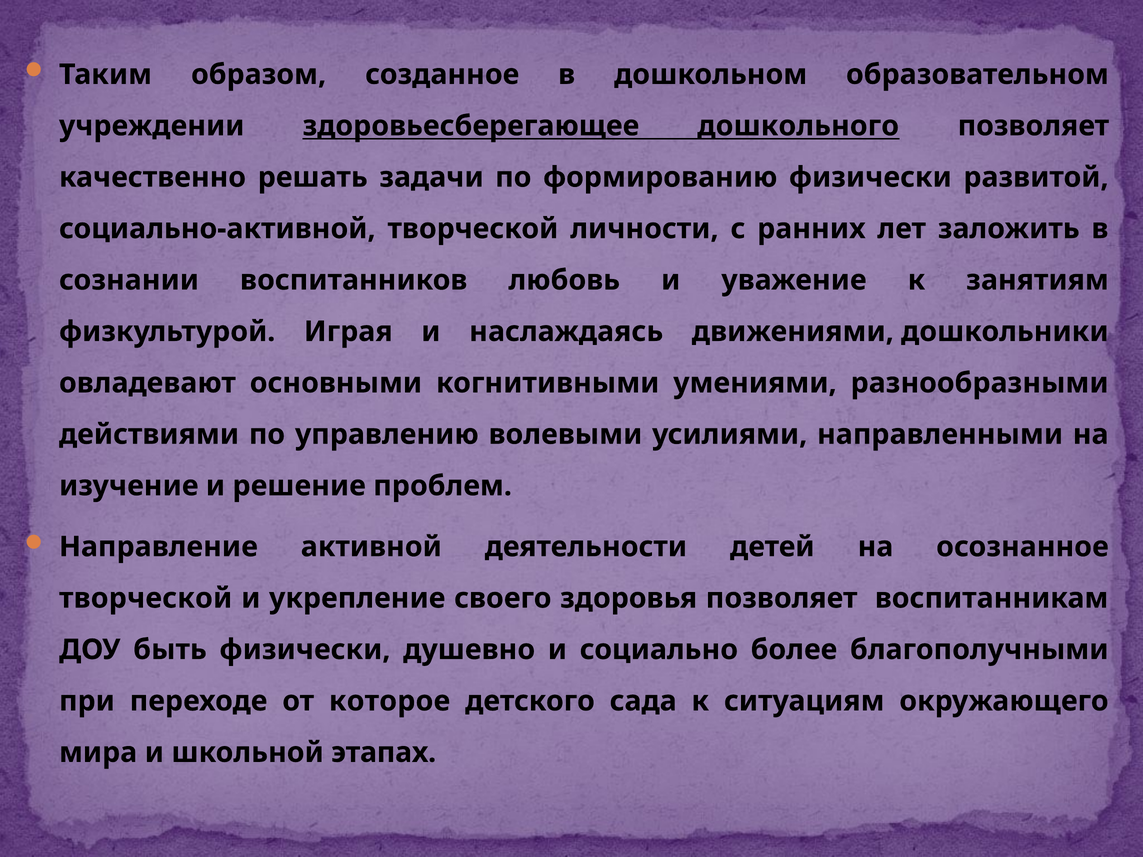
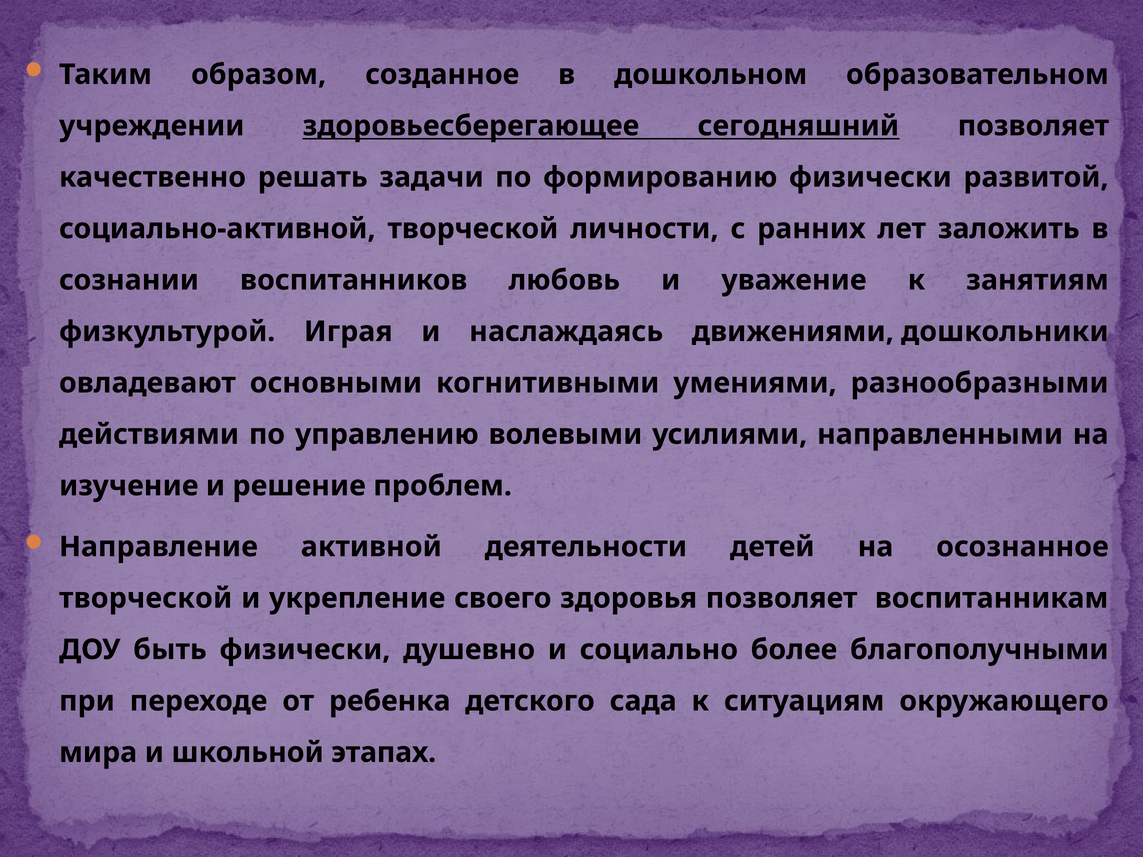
дошкольного: дошкольного -> сегодняшний (798, 126)
которое: которое -> ребенка (390, 701)
